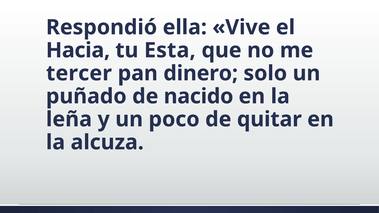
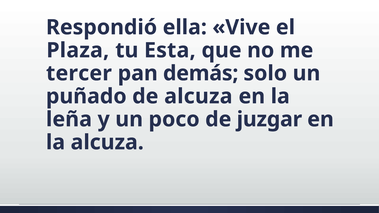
Hacia: Hacia -> Plaza (78, 50)
dinero: dinero -> demás (201, 73)
de nacido: nacido -> alcuza (198, 96)
quitar: quitar -> juzgar (269, 119)
